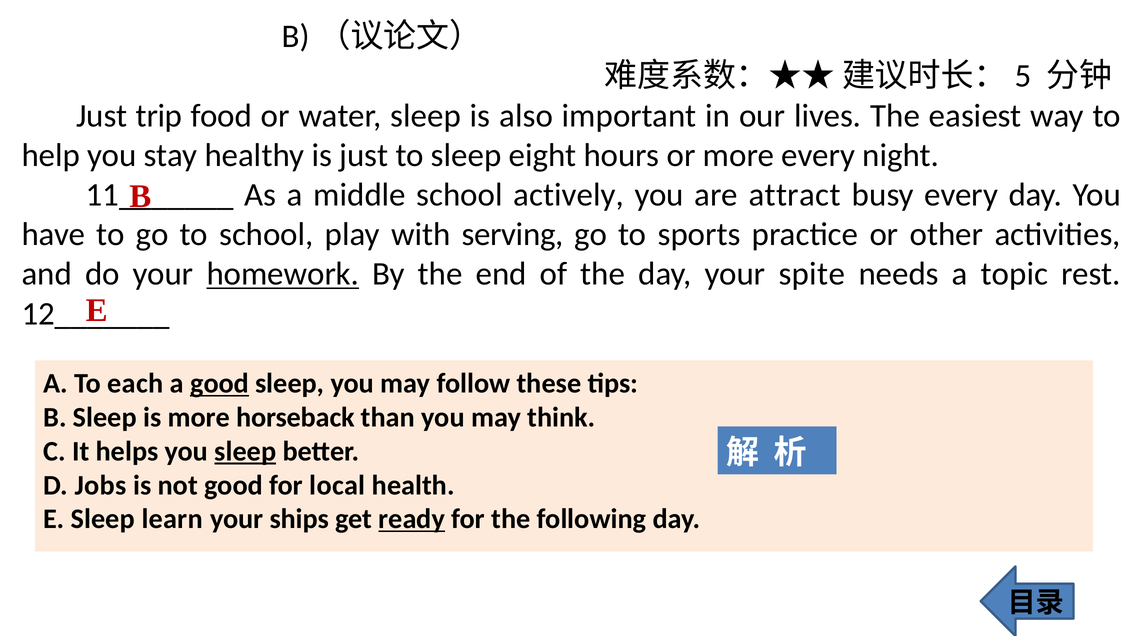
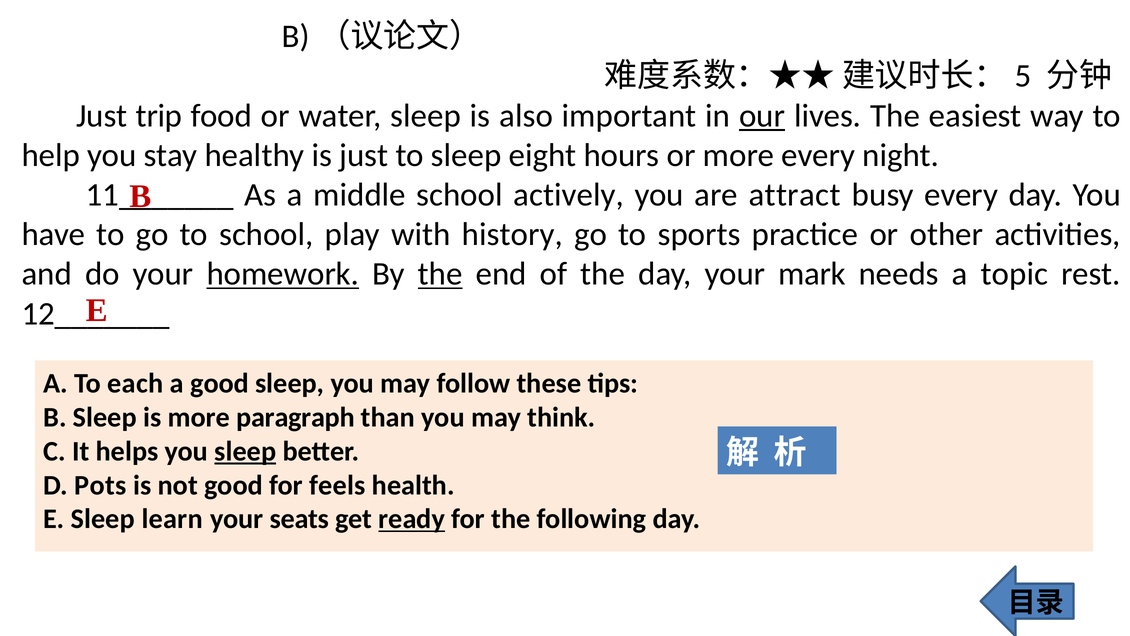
our underline: none -> present (762, 116)
serving: serving -> history (512, 234)
the underline: none -> present (440, 274)
spite: spite -> mark (812, 274)
good underline: present -> none (220, 383)
horseback: horseback -> paragraph (295, 417)
Jobs: Jobs -> Pots (100, 485)
local: local -> feels (337, 485)
ships: ships -> seats (299, 519)
